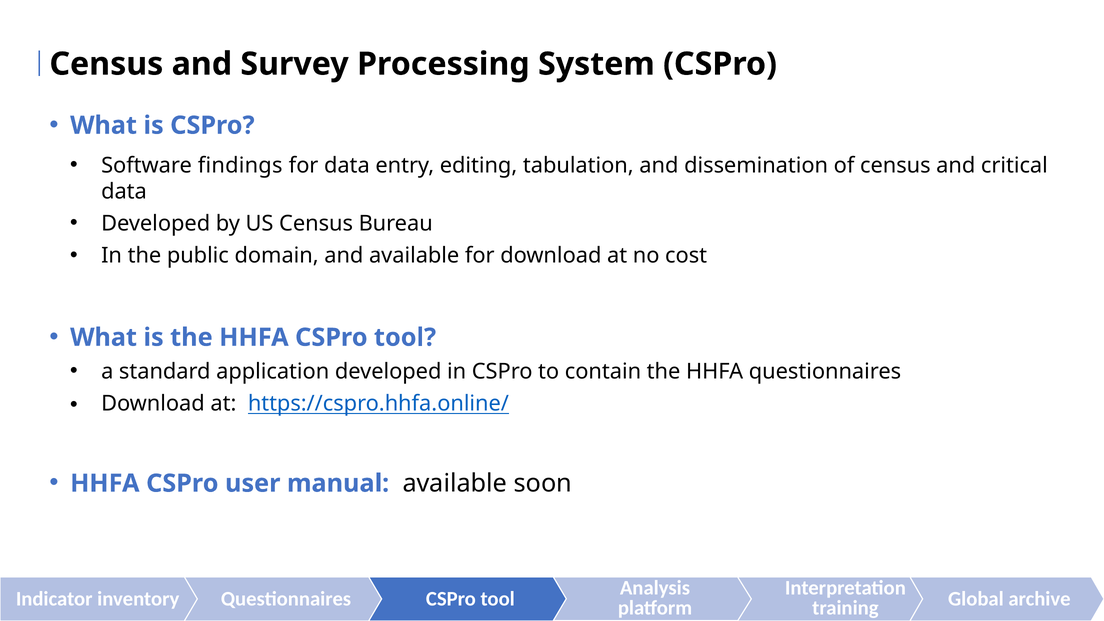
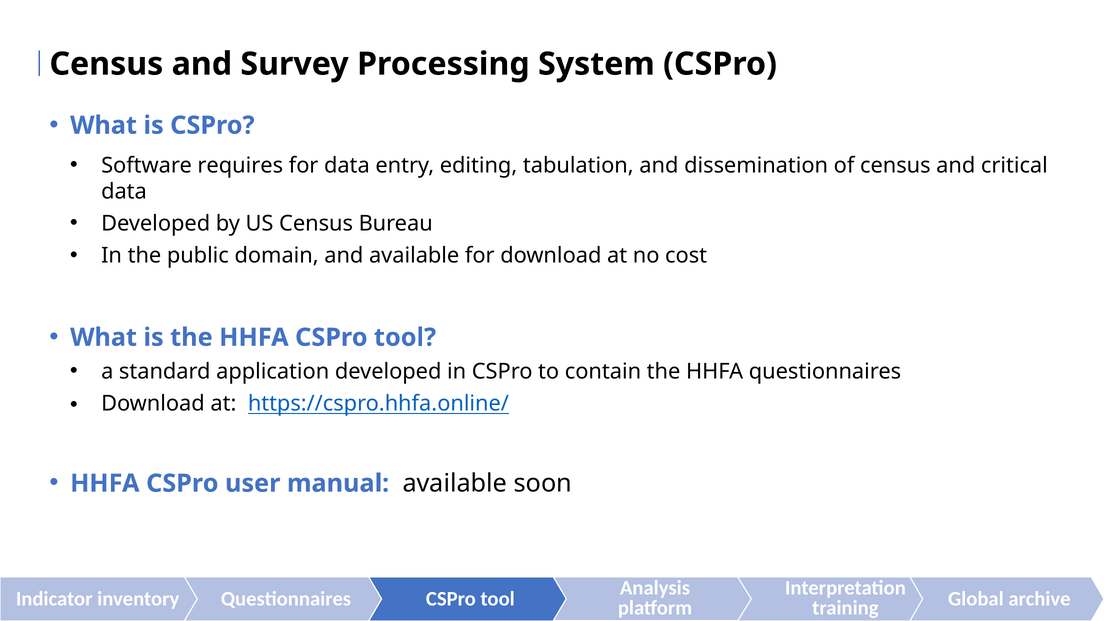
findings: findings -> requires (240, 166)
